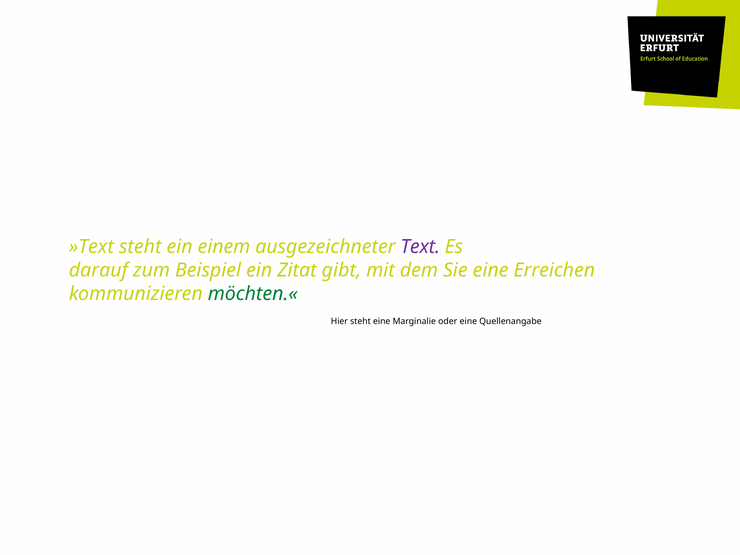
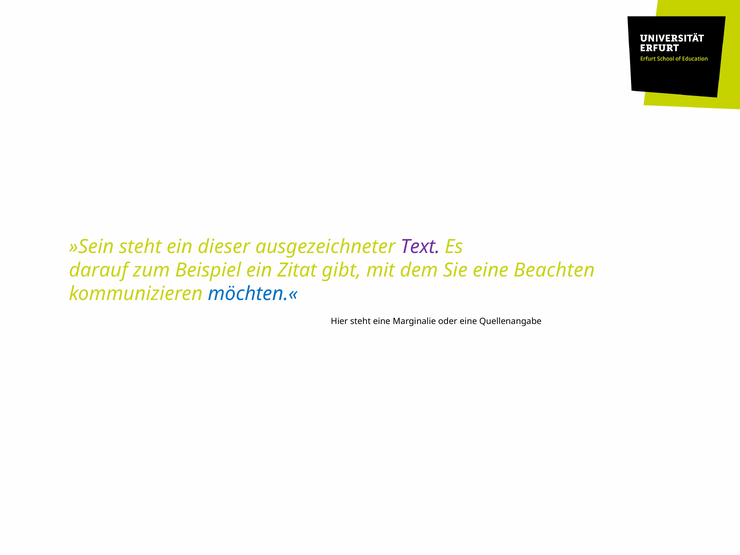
»Text: »Text -> »Sein (91, 247)
einem: einem -> dieser (224, 247)
Erreichen: Erreichen -> Beachten (554, 270)
möchten.« colour: green -> blue (253, 294)
